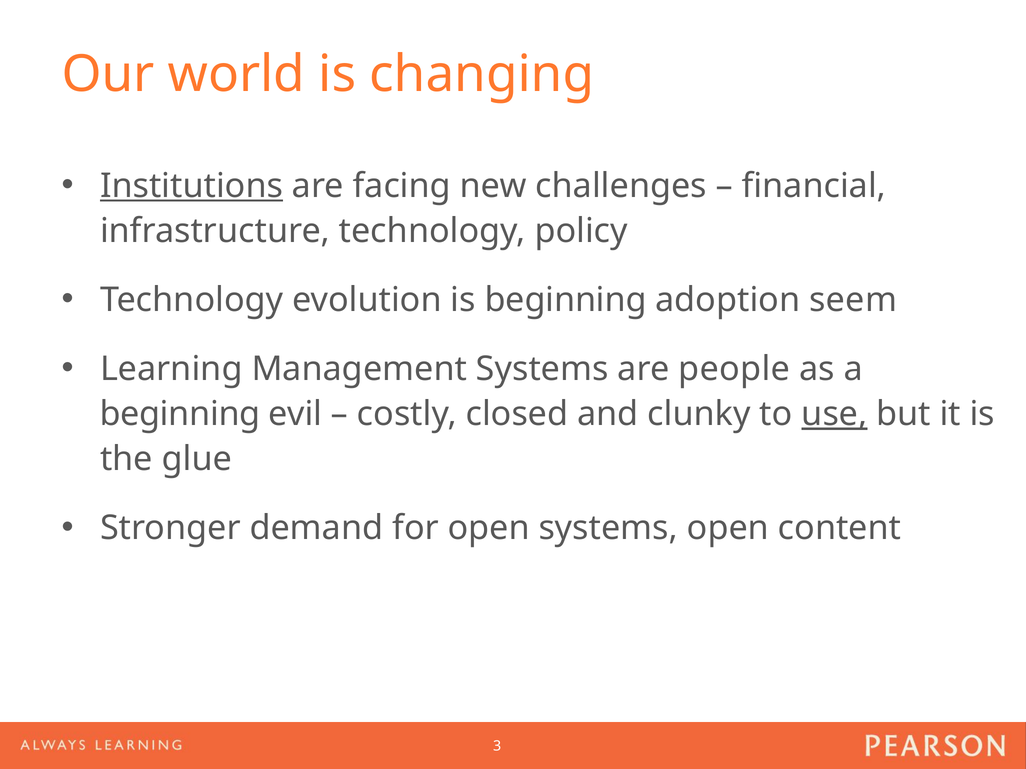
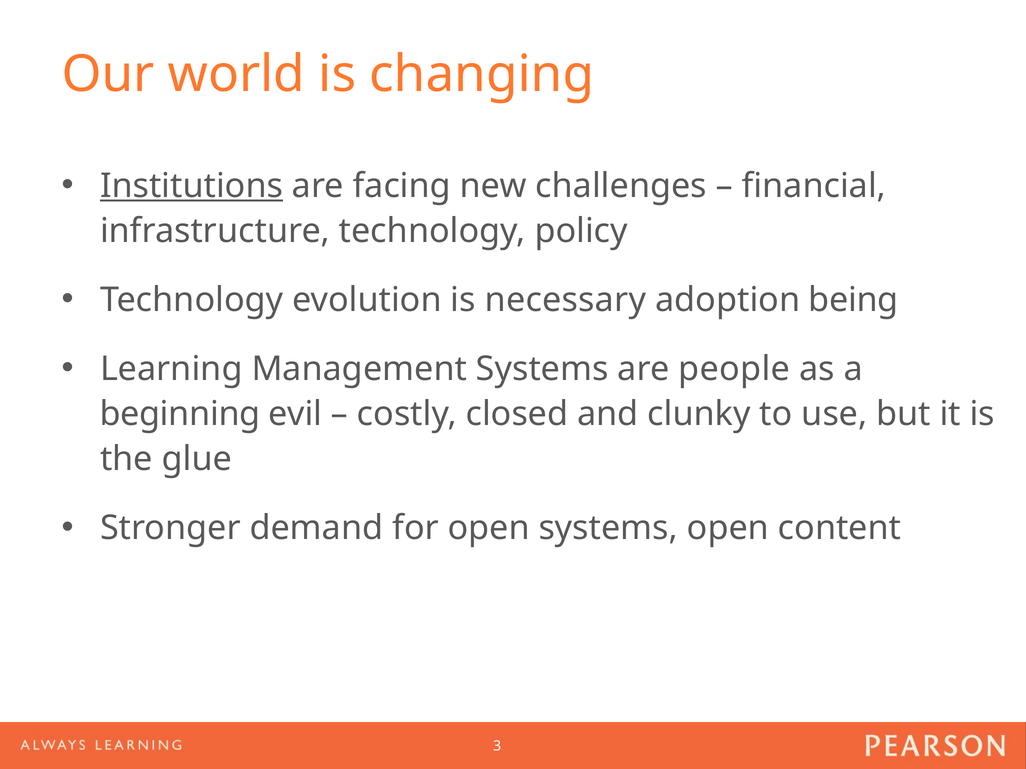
is beginning: beginning -> necessary (565, 300)
seem: seem -> being (853, 300)
use underline: present -> none (834, 414)
